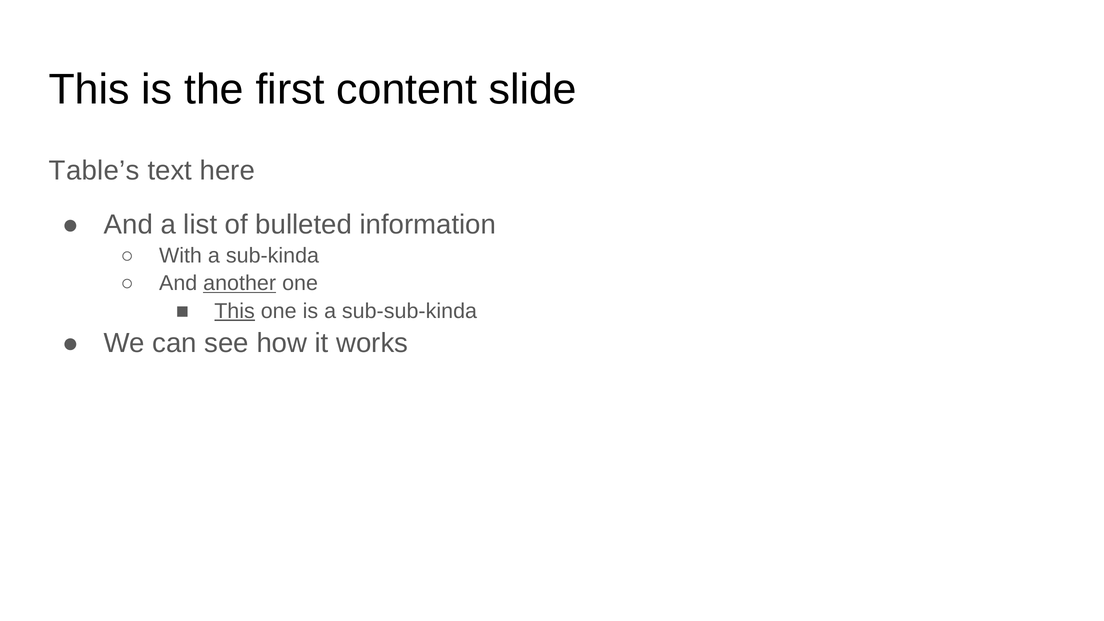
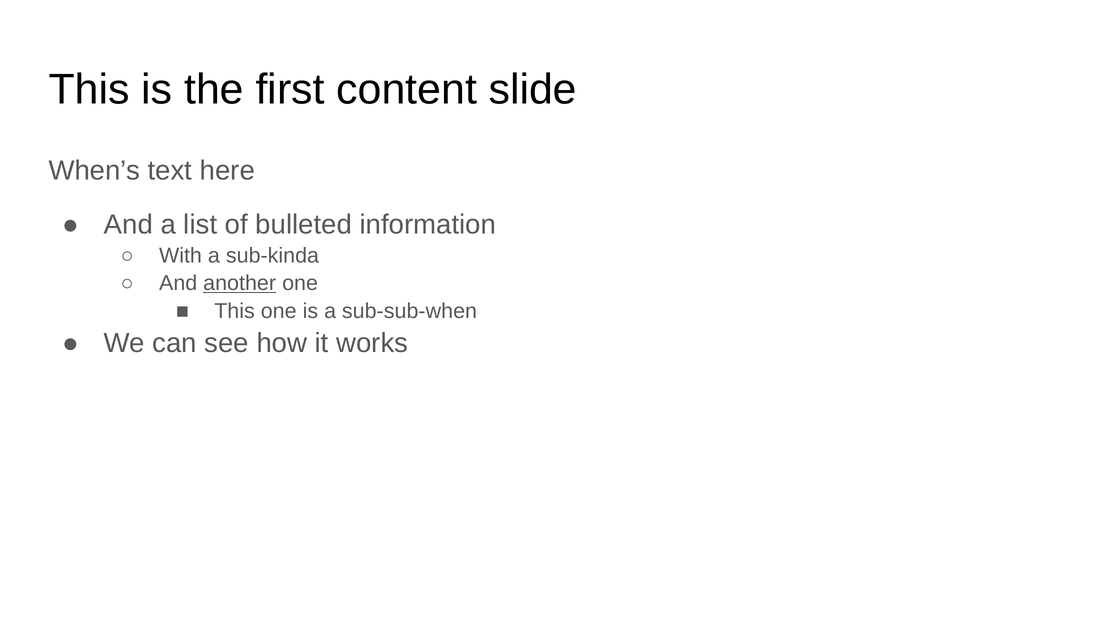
Table’s: Table’s -> When’s (94, 171)
This underline: present -> none (235, 311)
sub-sub-kinda: sub-sub-kinda -> sub-sub-when (409, 311)
